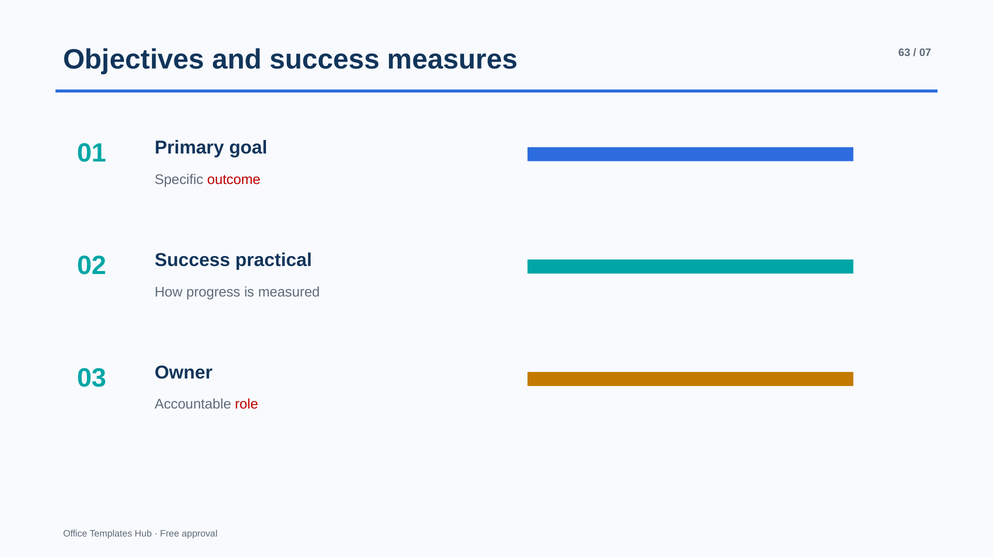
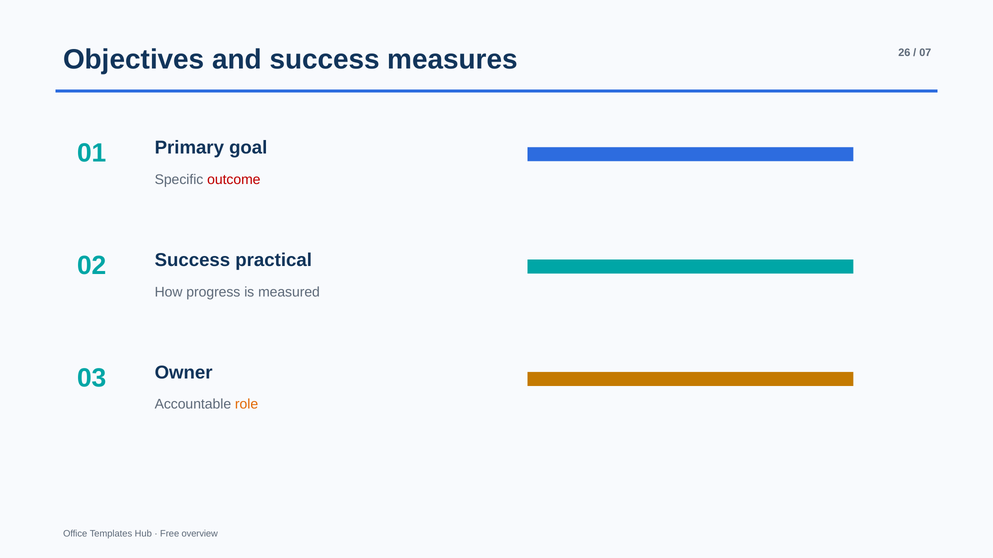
63: 63 -> 26 (904, 53)
role colour: red -> orange (247, 405)
approval: approval -> overview (200, 534)
